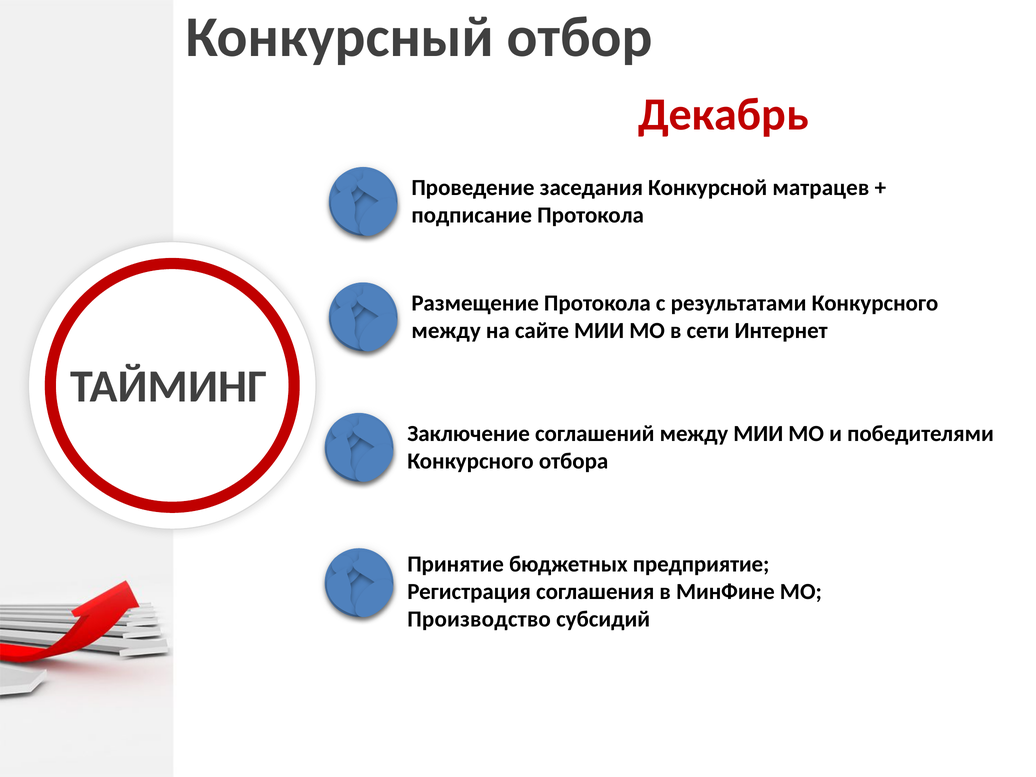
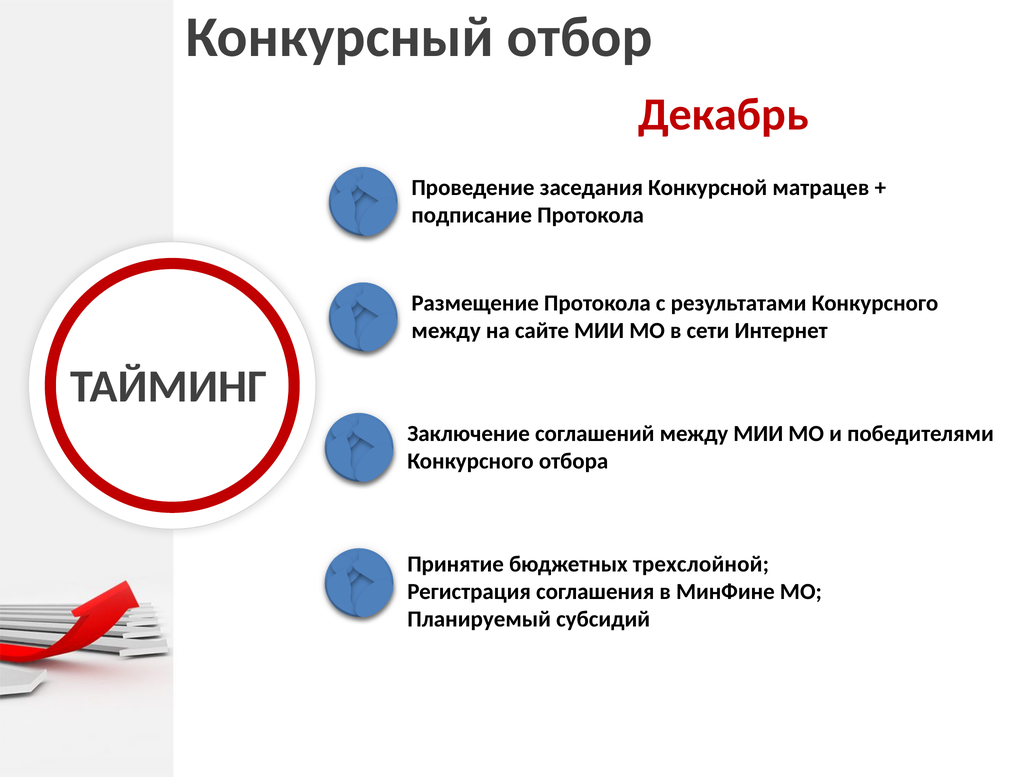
предприятие: предприятие -> трехслойной (701, 564)
Производство: Производство -> Планируемый (479, 619)
